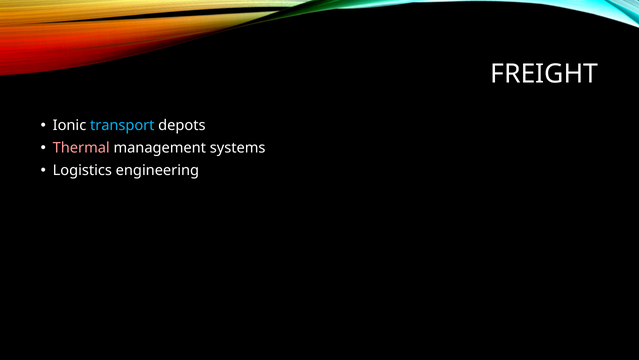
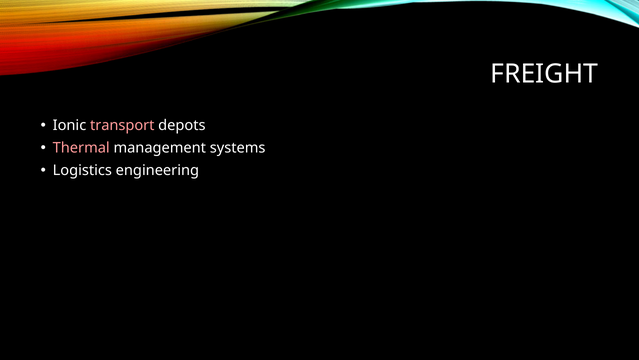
transport colour: light blue -> pink (122, 125)
